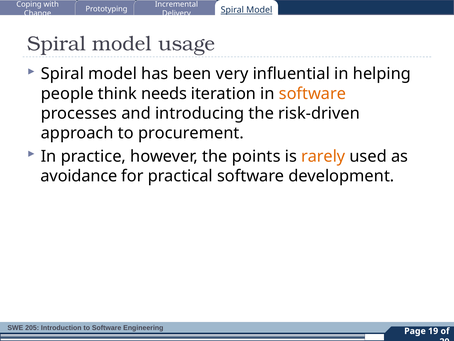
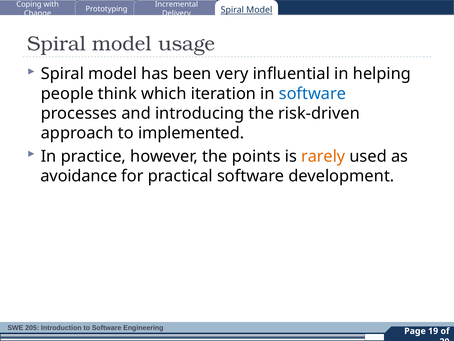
needs: needs -> which (164, 93)
software colour: orange -> blue (312, 93)
procurement: procurement -> implemented (191, 133)
